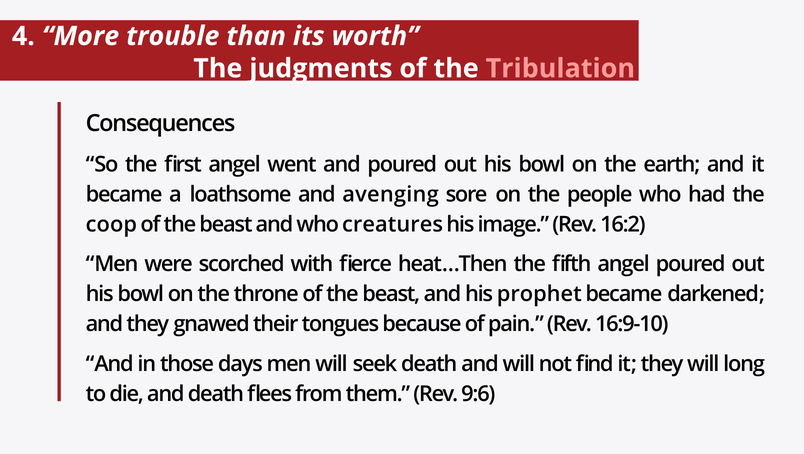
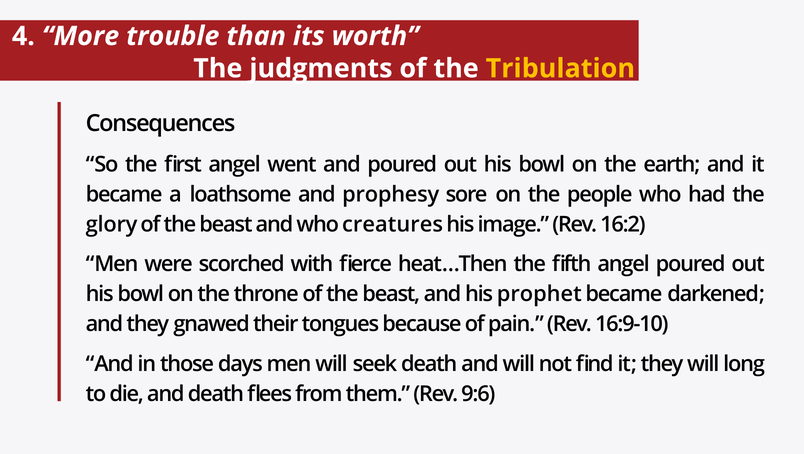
Tribulation colour: pink -> yellow (560, 68)
avenging: avenging -> prophesy (391, 194)
coop: coop -> glory (112, 224)
